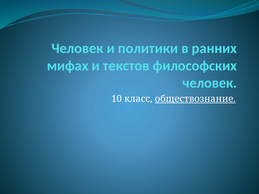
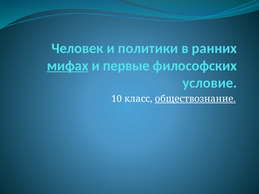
мифах underline: none -> present (68, 66)
текстов: текстов -> первые (126, 66)
человек: человек -> условие (210, 83)
